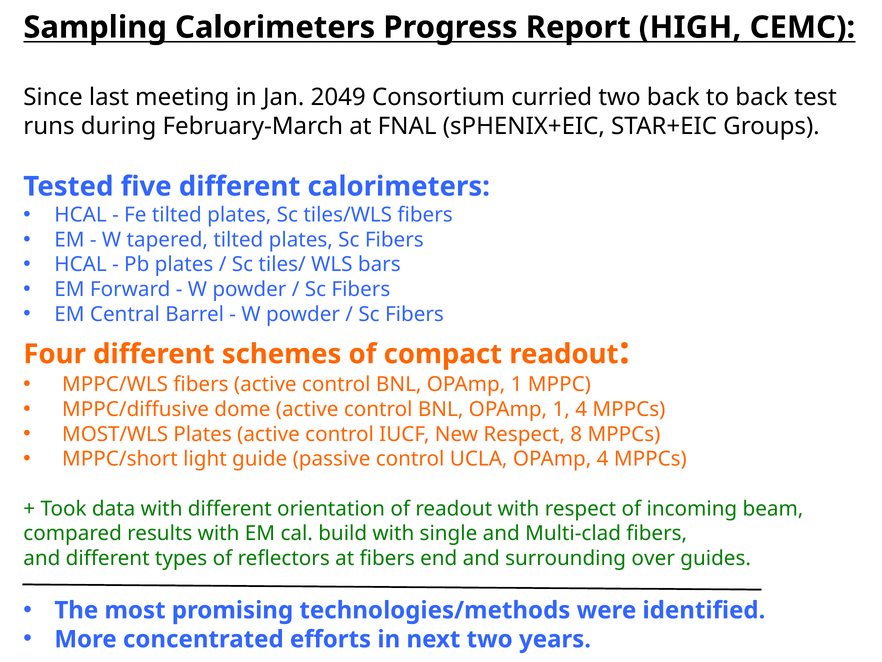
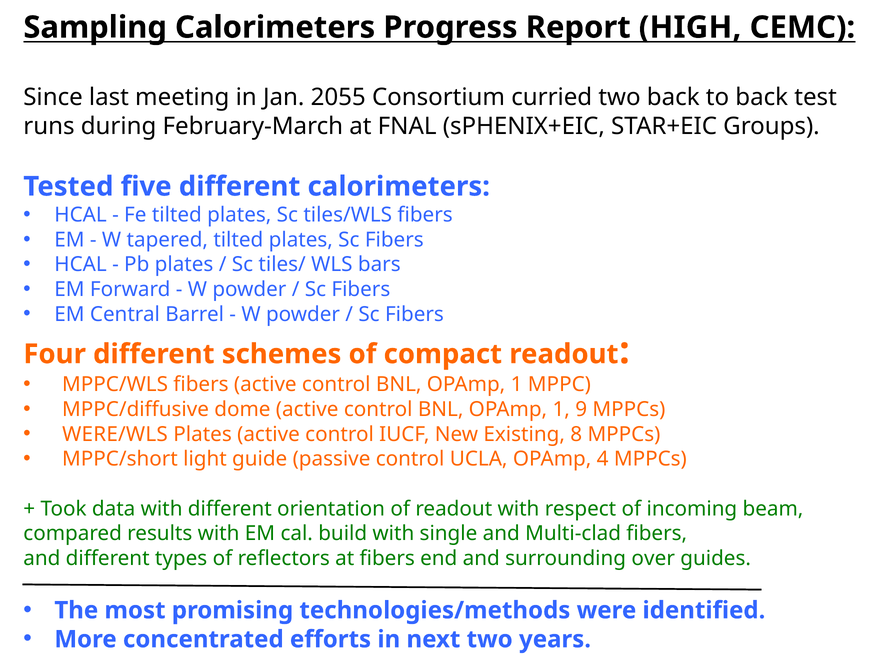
2049: 2049 -> 2055 (338, 97)
1 4: 4 -> 9 (581, 409)
MOST/WLS: MOST/WLS -> WERE/WLS (115, 434)
New Respect: Respect -> Existing (524, 434)
